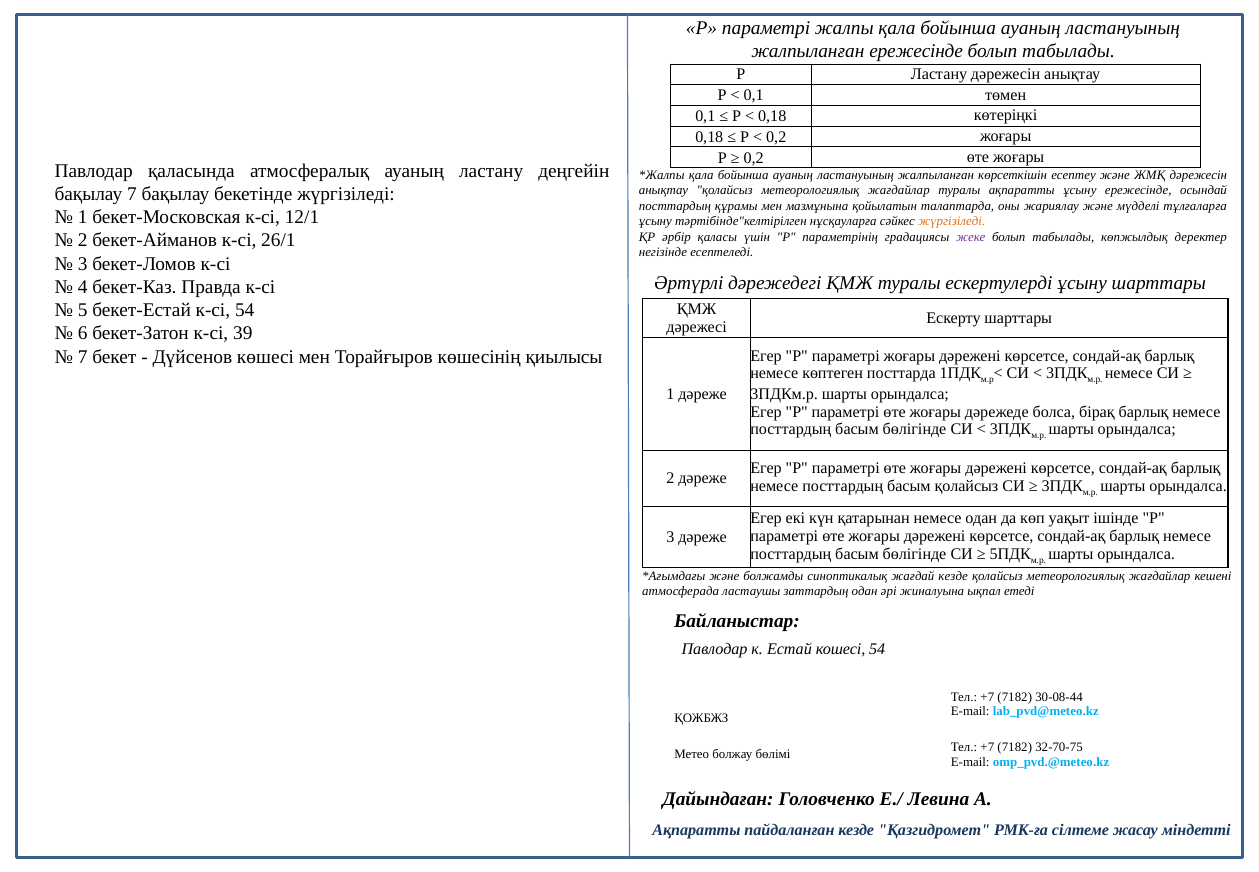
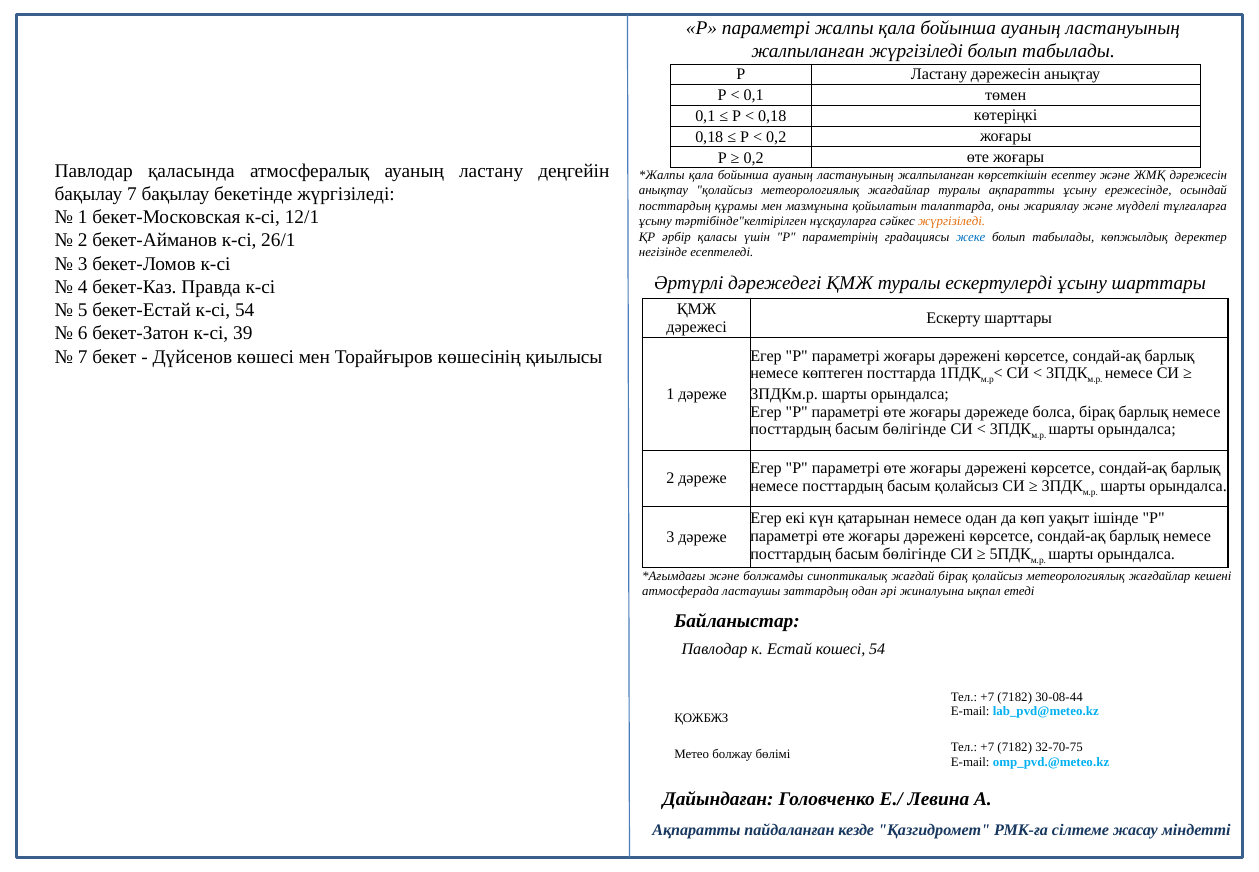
жалпыланған ережесінде: ережесінде -> жүргізіледі (916, 51)
жеке colour: purple -> blue (971, 237)
жағдай кезде: кезде -> бірақ (953, 576)
